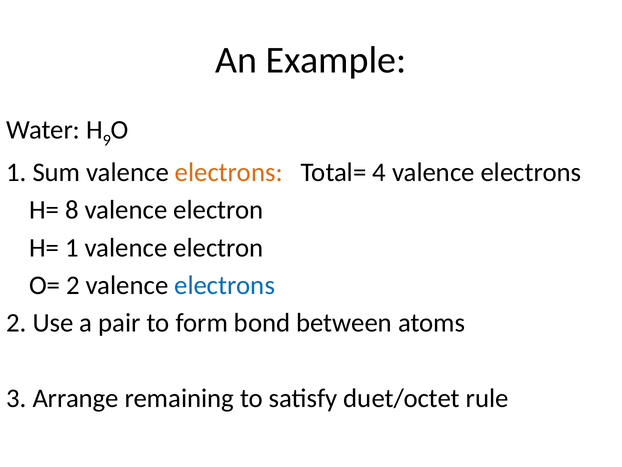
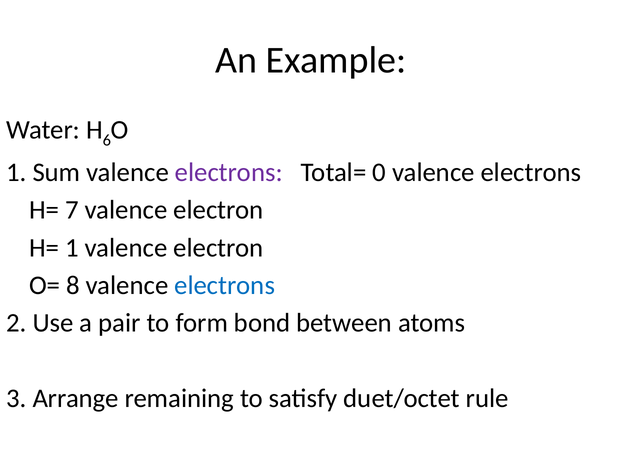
9: 9 -> 6 (107, 140)
electrons colour: orange -> purple (229, 172)
4: 4 -> 0 (379, 172)
8: 8 -> 7 (72, 210)
O= 2: 2 -> 8 (73, 285)
